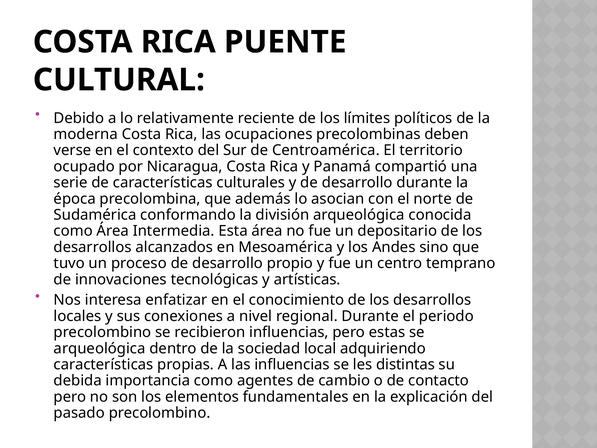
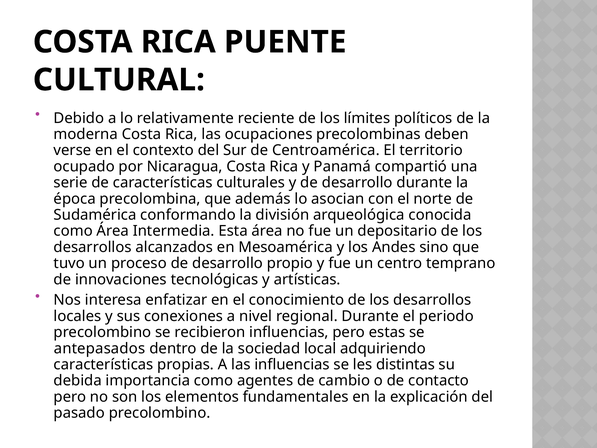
arqueológica: arqueológica -> antepasados (100, 348)
